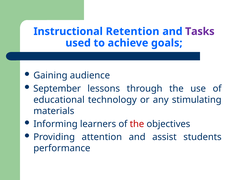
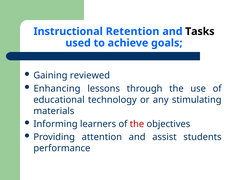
Tasks colour: purple -> black (200, 31)
audience: audience -> reviewed (90, 75)
September: September -> Enhancing (57, 89)
